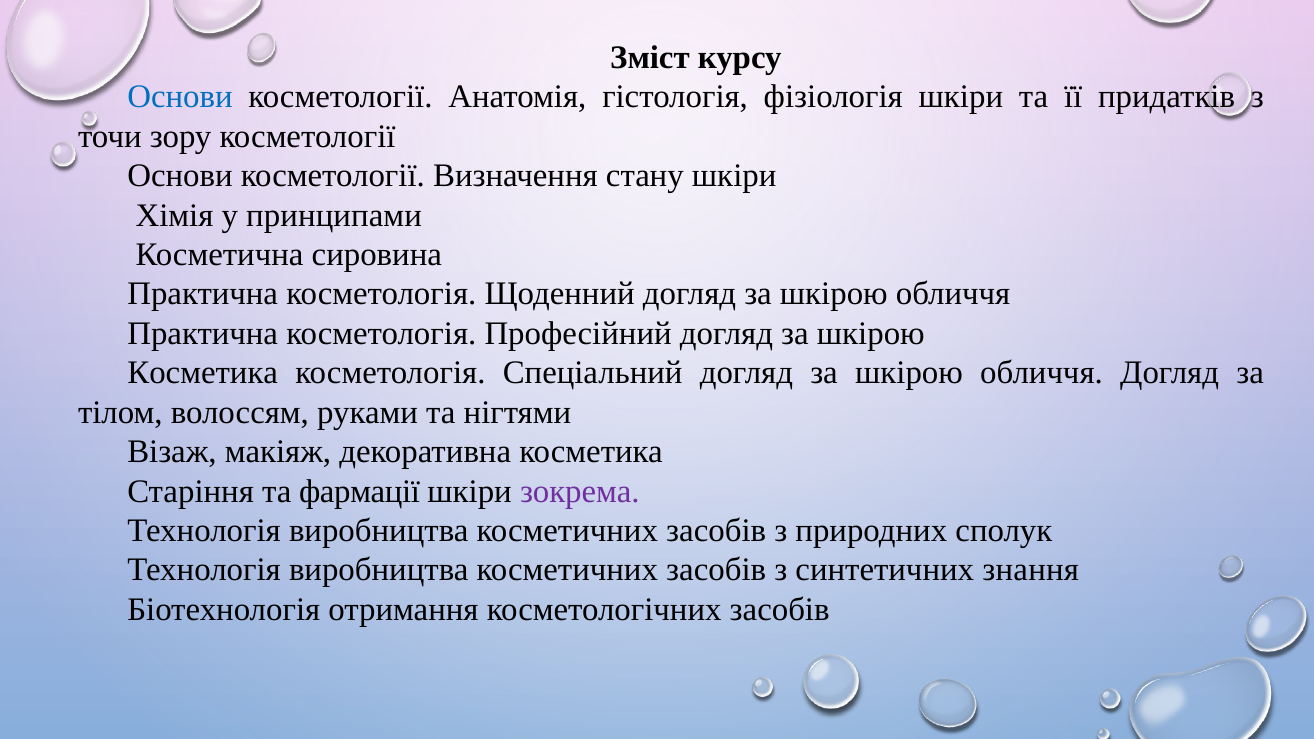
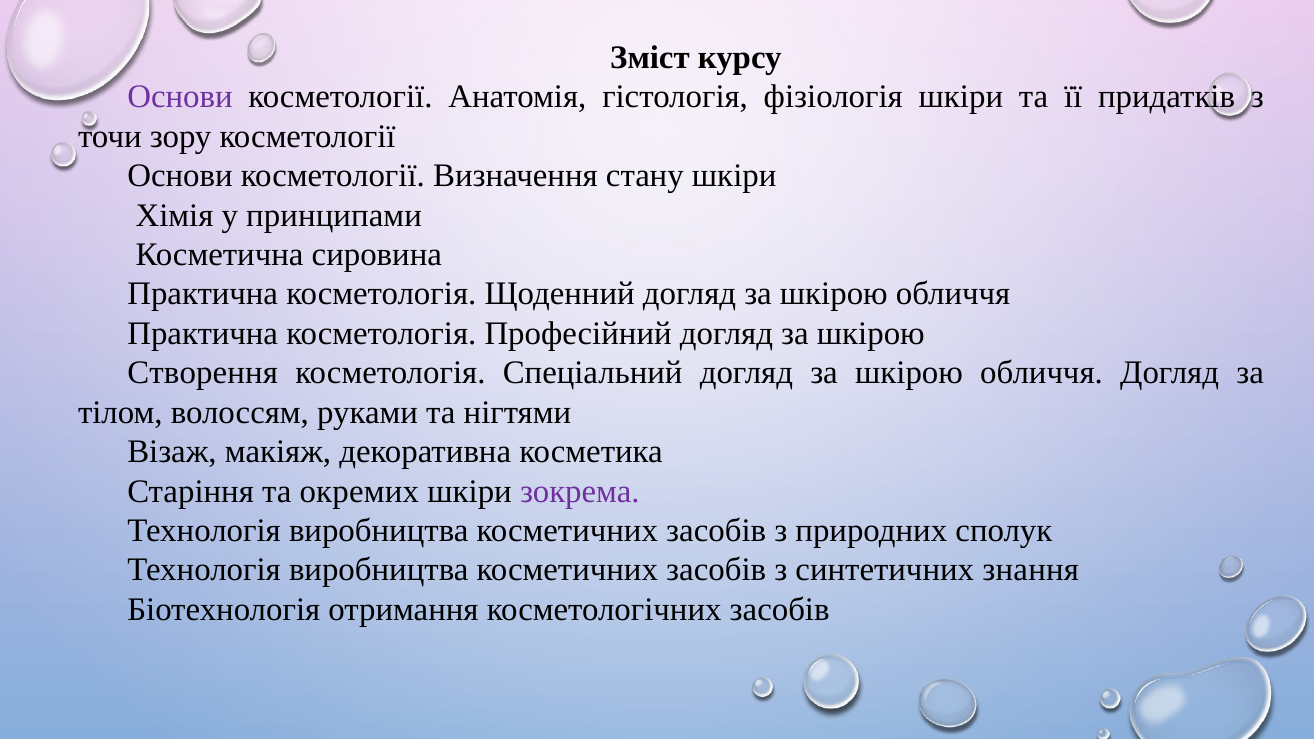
Основи colour: blue -> purple (180, 97)
Косметика: Косметика -> Створення (203, 373)
фармації: фармації -> окремих (359, 491)
